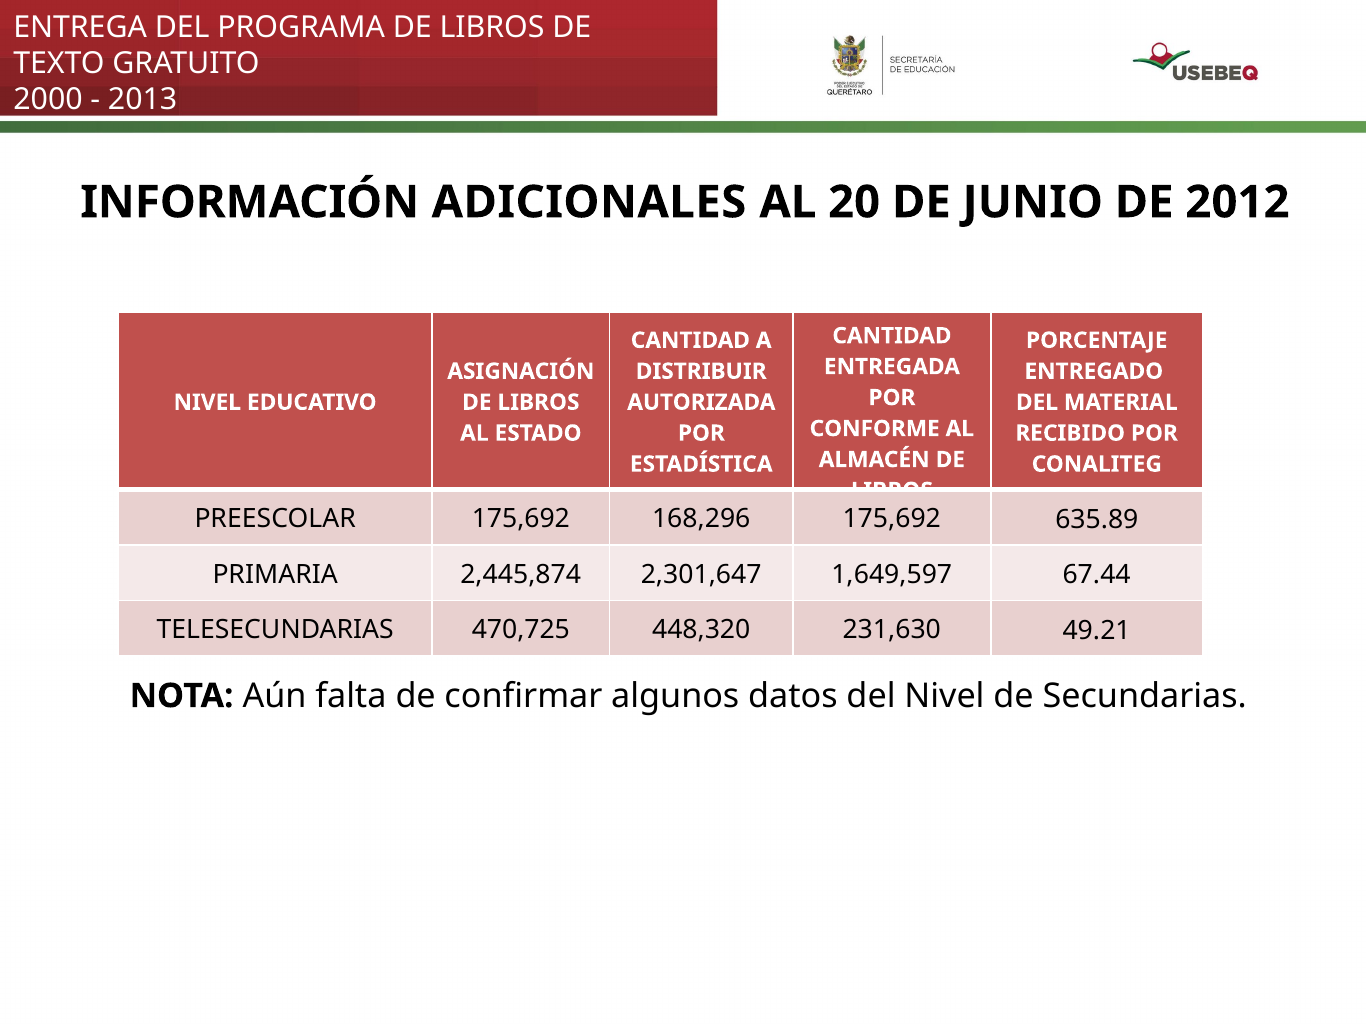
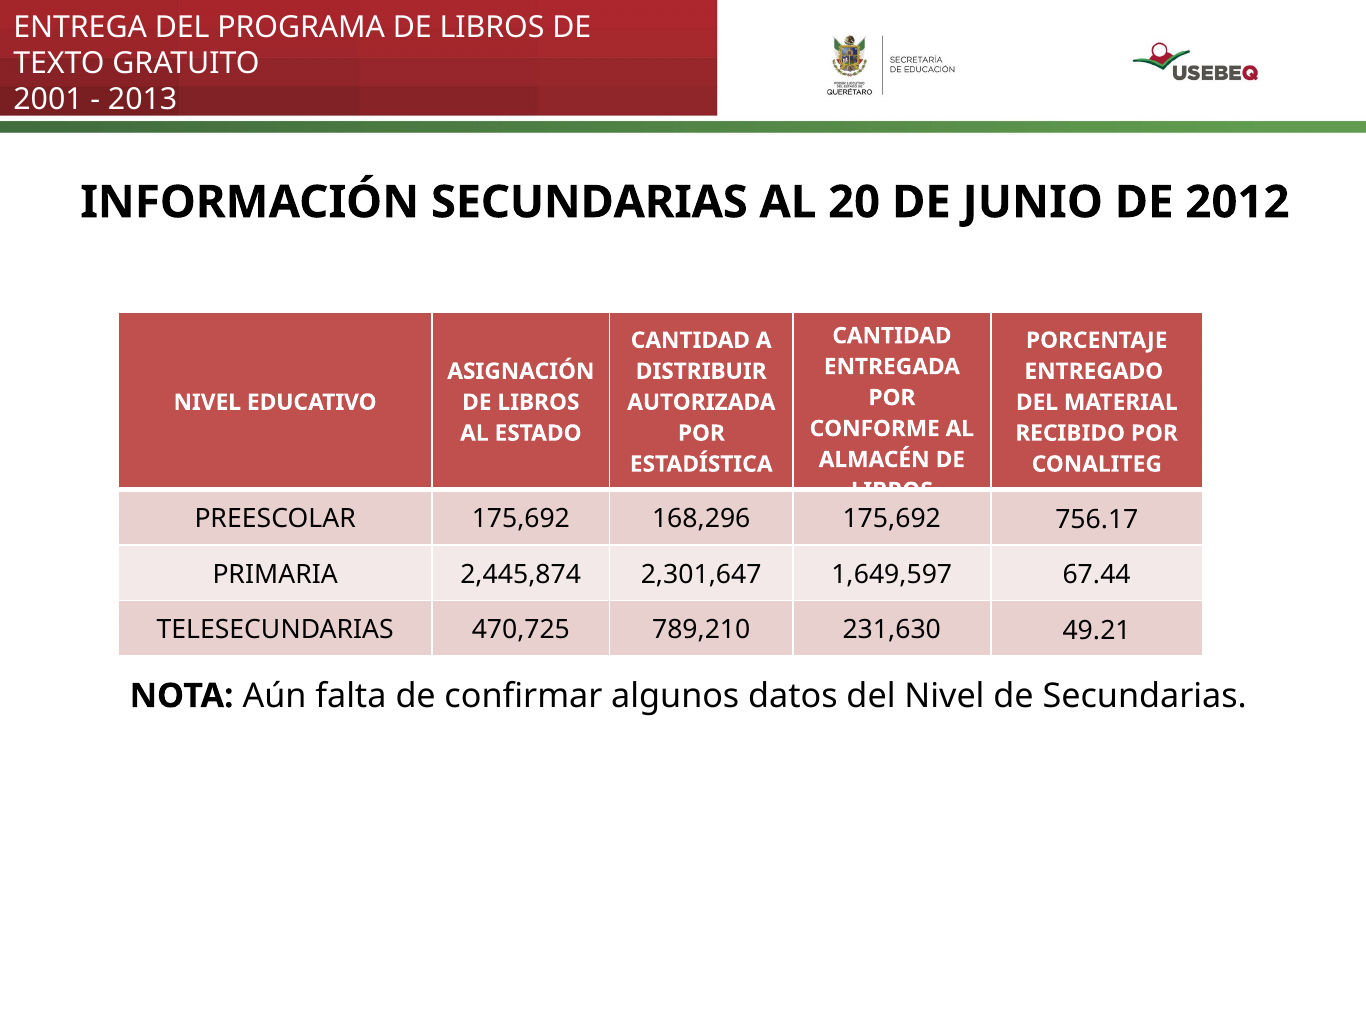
2000: 2000 -> 2001 (48, 100)
INFORMACIÓN ADICIONALES: ADICIONALES -> SECUNDARIAS (589, 202)
635.89: 635.89 -> 756.17 (1097, 520)
448,320: 448,320 -> 789,210 (701, 630)
